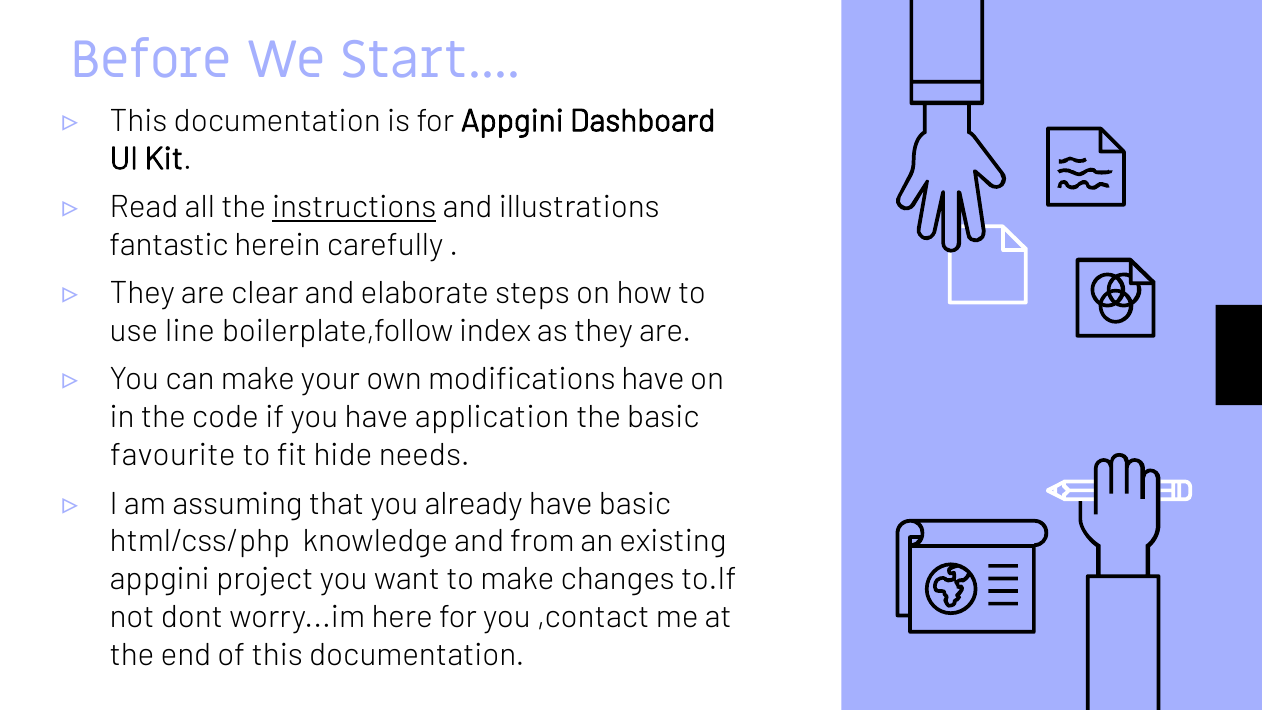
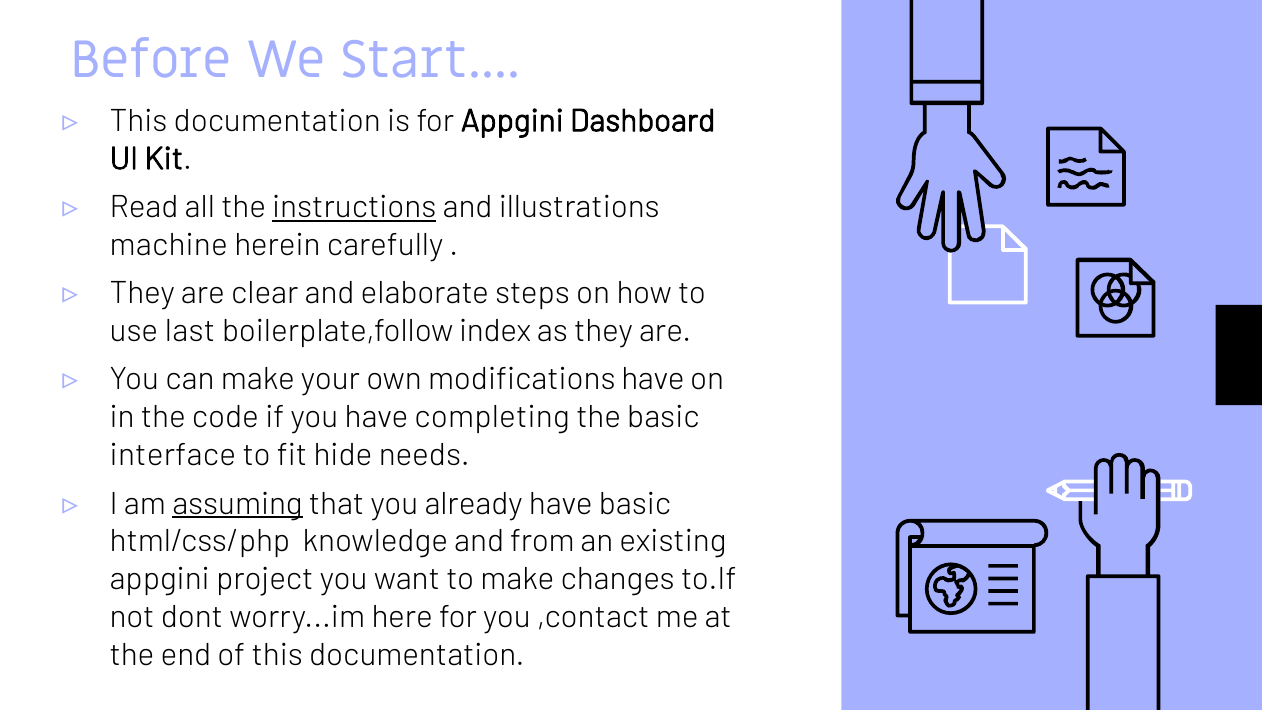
fantastic: fantastic -> machine (169, 245)
line: line -> last (190, 331)
application: application -> completing (492, 417)
favourite: favourite -> interface (173, 455)
assuming underline: none -> present (238, 504)
